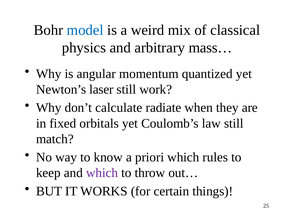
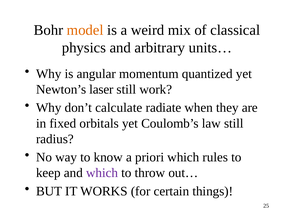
model colour: blue -> orange (85, 30)
mass…: mass… -> units… (210, 48)
match: match -> radius (55, 139)
